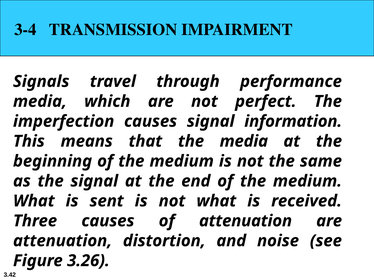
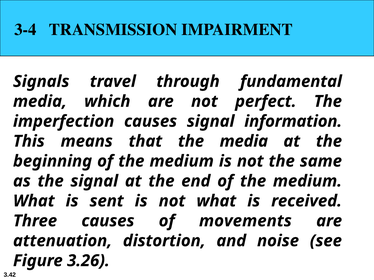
performance: performance -> fundamental (291, 82)
of attenuation: attenuation -> movements (245, 221)
